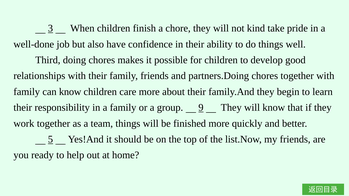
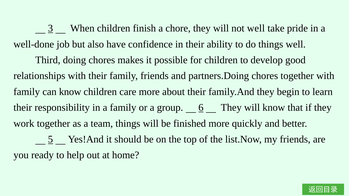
not kind: kind -> well (256, 28)
9: 9 -> 6 (201, 108)
